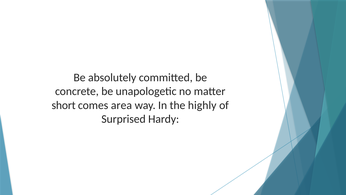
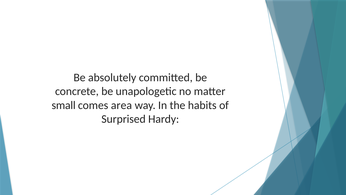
short: short -> small (64, 105)
highly: highly -> habits (202, 105)
